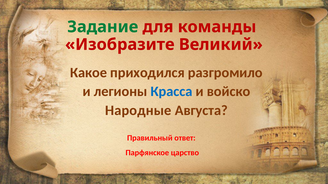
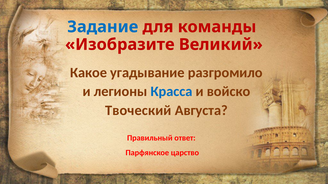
Задание colour: green -> blue (103, 27)
приходился: приходился -> угадывание (147, 73)
Народные: Народные -> Твоческий (138, 111)
